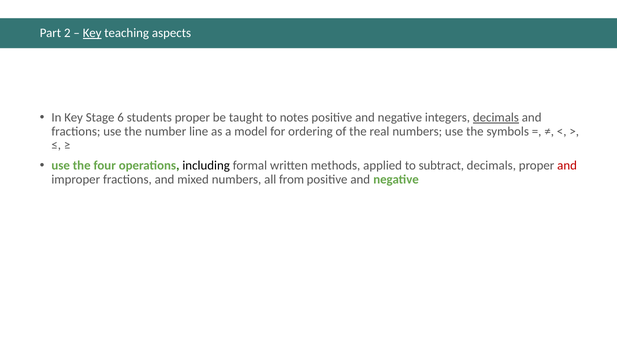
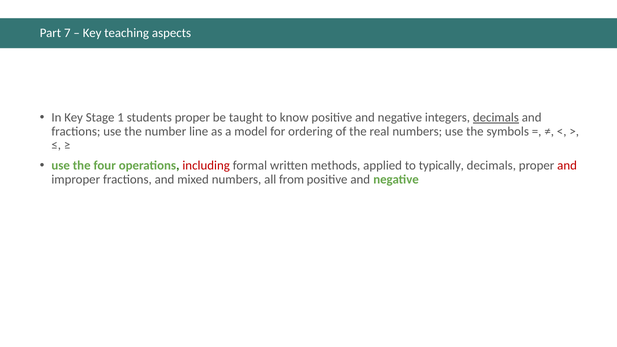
2: 2 -> 7 (67, 33)
Key underline: present -> none (92, 33)
6: 6 -> 1 (121, 117)
notes: notes -> know (294, 117)
including colour: black -> red (206, 165)
subtract: subtract -> typically (441, 165)
